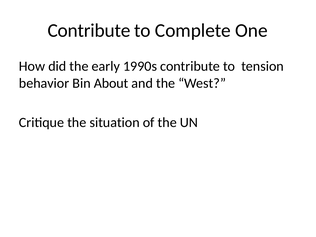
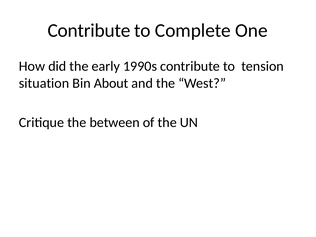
behavior: behavior -> situation (44, 83)
situation: situation -> between (115, 122)
